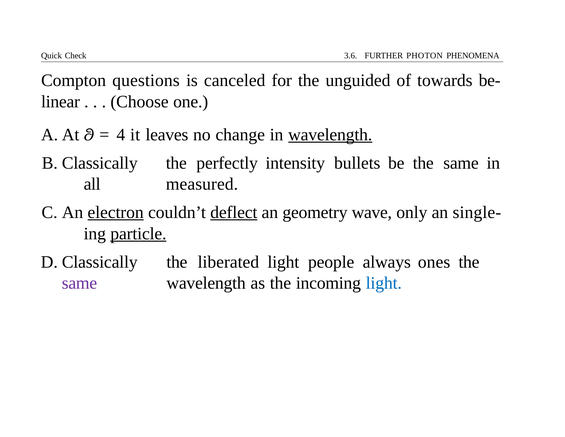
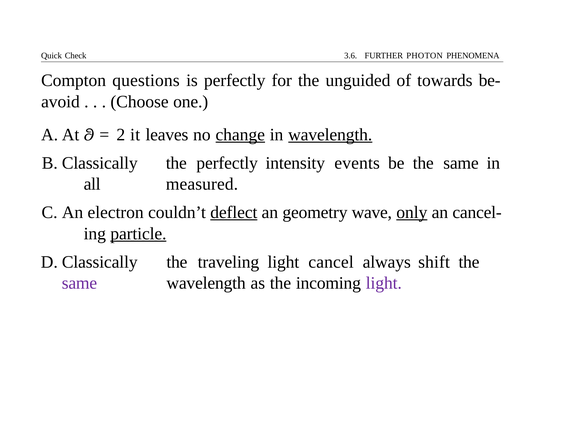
is canceled: canceled -> perfectly (235, 80)
linear: linear -> avoid (60, 102)
4: 4 -> 2 (121, 135)
change underline: none -> present (240, 135)
bullets: bullets -> events (357, 163)
electron underline: present -> none (116, 212)
only underline: none -> present (412, 212)
single-: single- -> cancel- (477, 212)
liberated: liberated -> traveling (228, 262)
people: people -> cancel (331, 262)
ones: ones -> shift (434, 262)
light colour: blue -> purple (384, 283)
